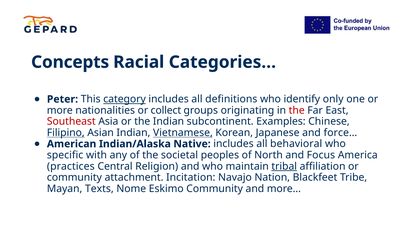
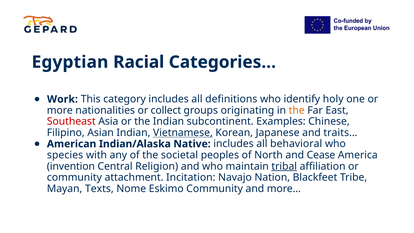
Concepts: Concepts -> Egyptian (70, 62)
Peter: Peter -> Work (62, 99)
category underline: present -> none (125, 99)
only: only -> holy (333, 99)
the colour: red -> orange (297, 110)
Filipino underline: present -> none (66, 133)
force…: force… -> traits… (340, 133)
specific: specific -> species (65, 155)
Focus: Focus -> Cease (321, 155)
practices: practices -> invention (71, 166)
